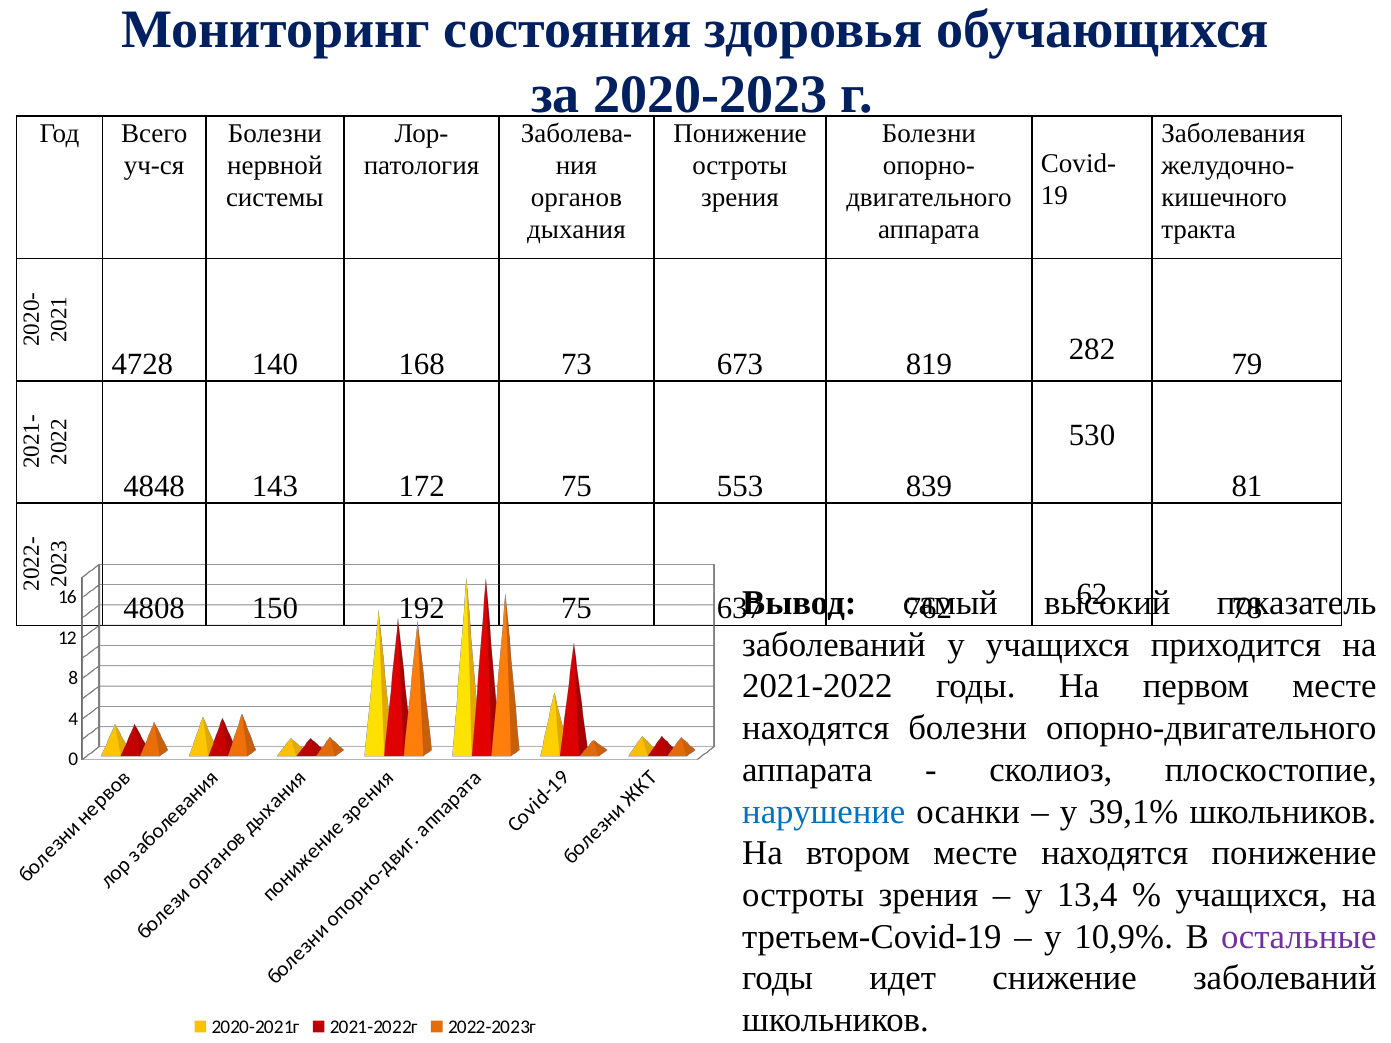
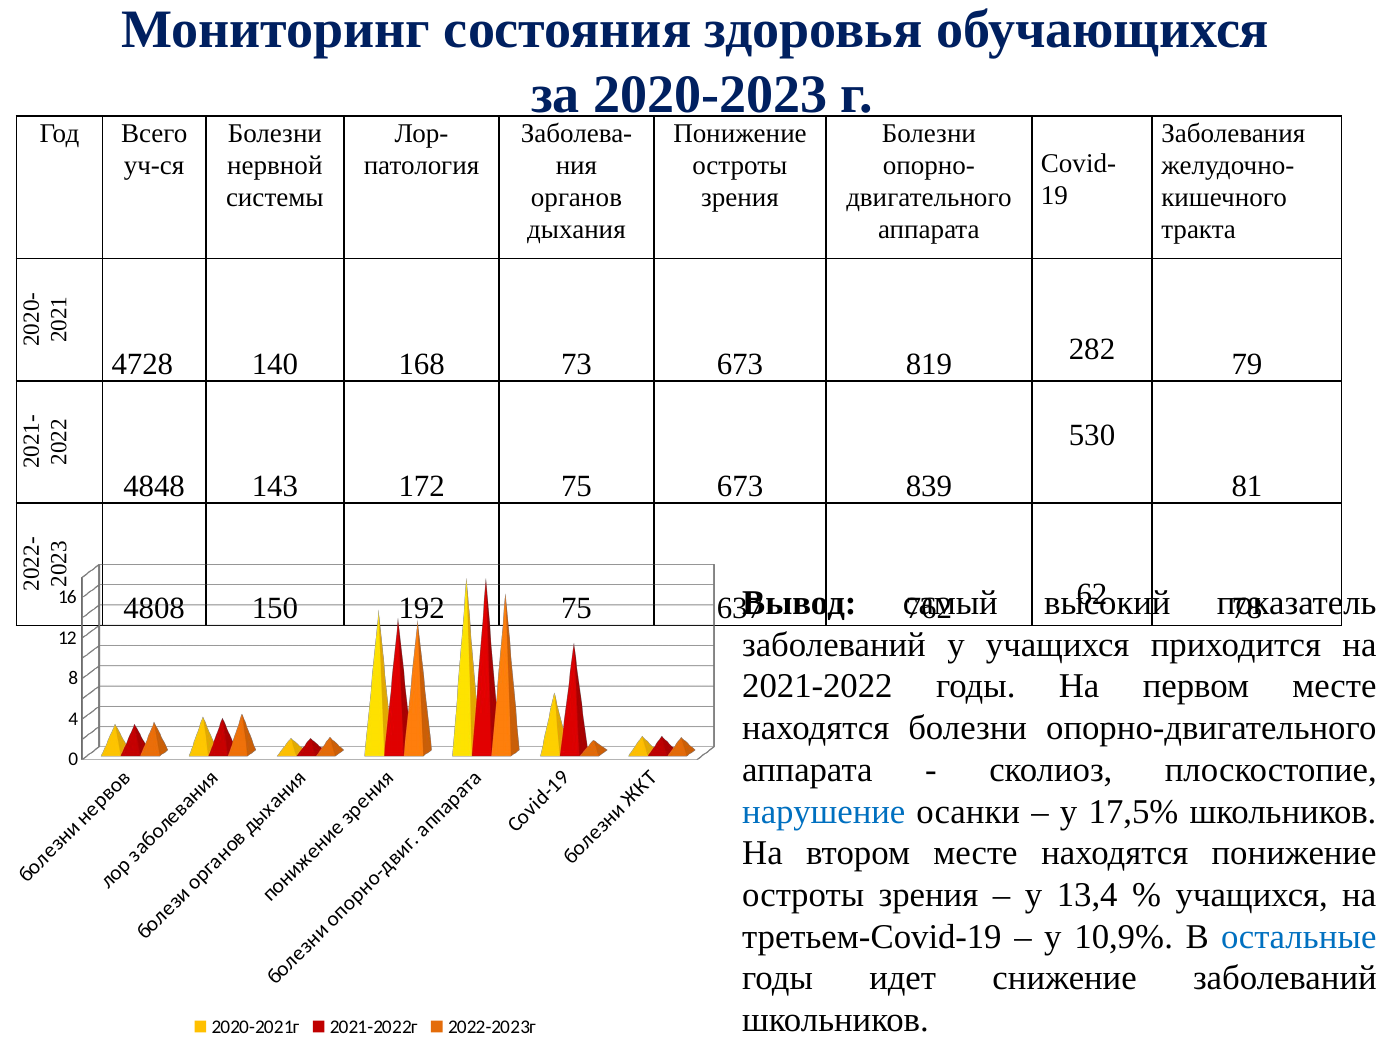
75 553: 553 -> 673 (740, 486)
39,1%: 39,1% -> 17,5% (1134, 812)
остальные colour: purple -> blue (1299, 937)
